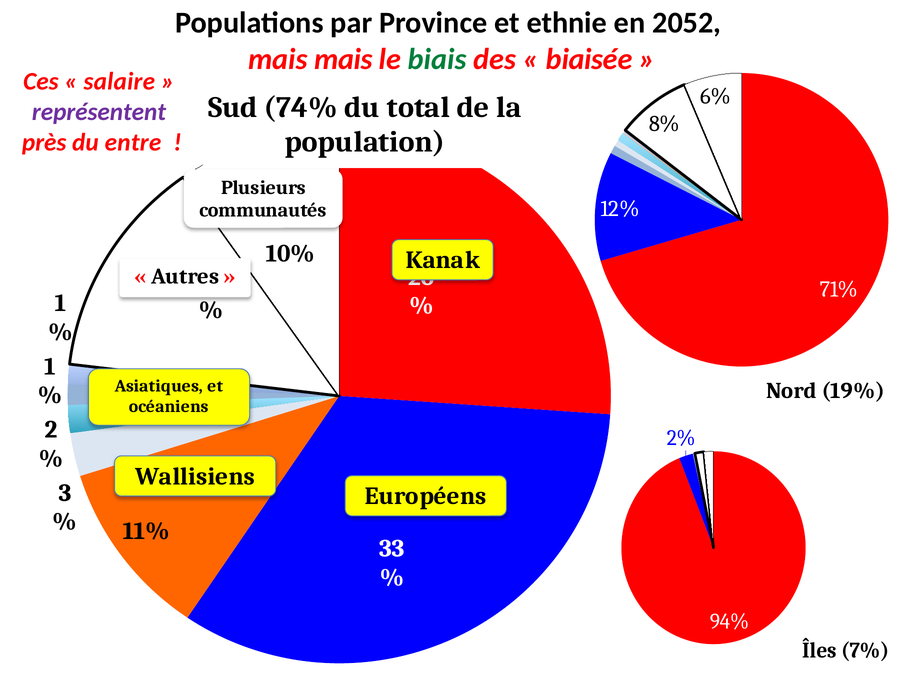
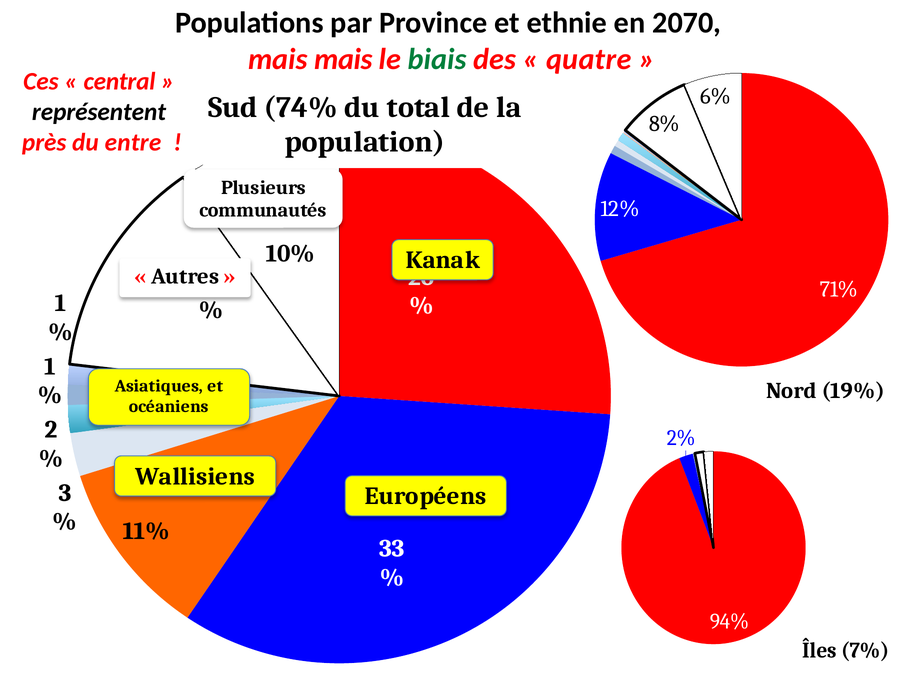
2052: 2052 -> 2070 (687, 23)
biaisée: biaisée -> quatre (589, 59)
salaire: salaire -> central (119, 82)
représentent colour: purple -> black (99, 112)
